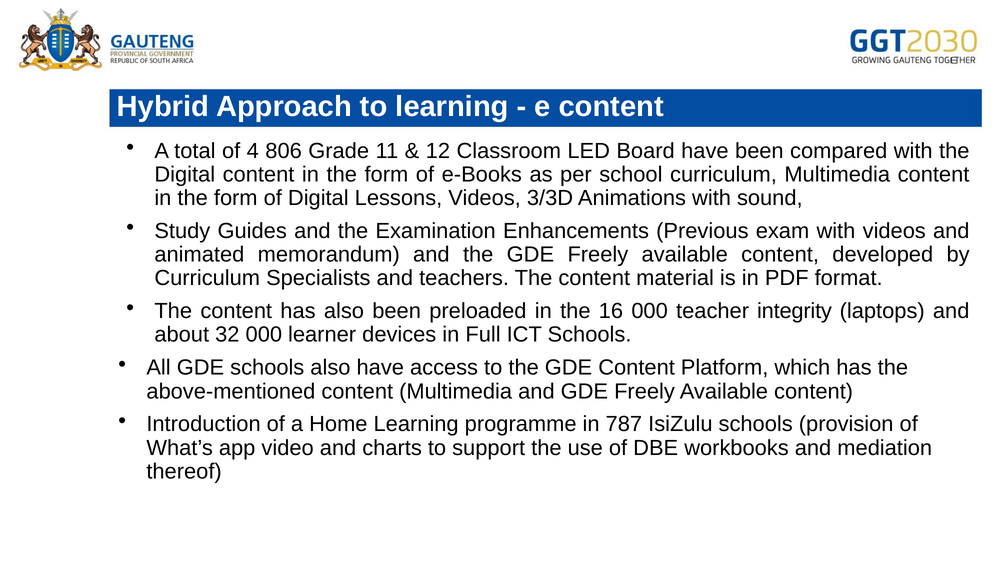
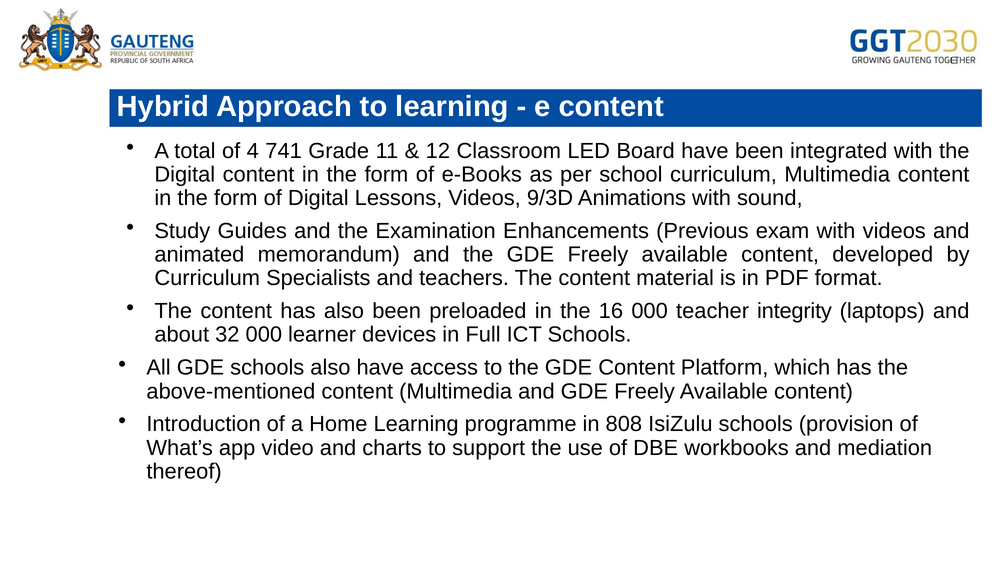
806: 806 -> 741 (284, 151)
compared: compared -> integrated (839, 151)
3/3D: 3/3D -> 9/3D (550, 198)
787: 787 -> 808 (624, 425)
